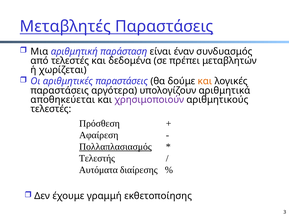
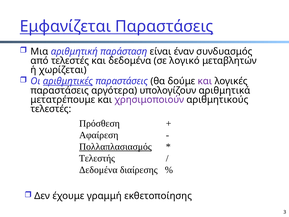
Μεταβλητές: Μεταβλητές -> Εμφανίζεται (65, 26)
πρέπει: πρέπει -> λογικό (185, 61)
αριθμητικές underline: none -> present (68, 81)
και colour: orange -> purple (205, 81)
αποθηκεύεται: αποθηκεύεται -> μετατρέπουμε (63, 100)
Αυτόματα: Αυτόματα -> Δεδομένα (98, 170)
